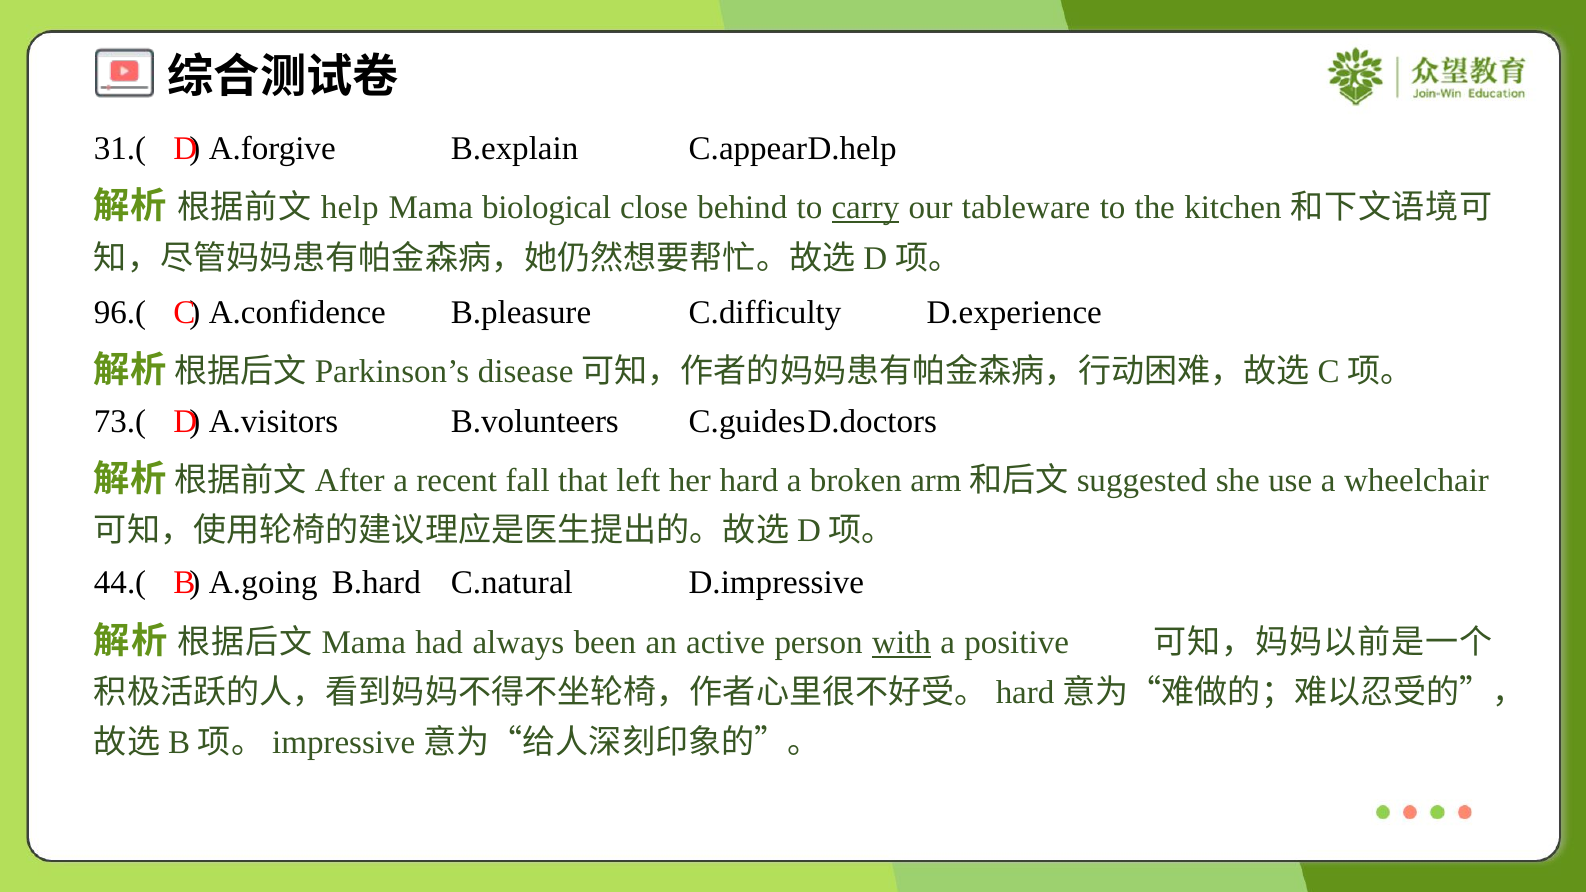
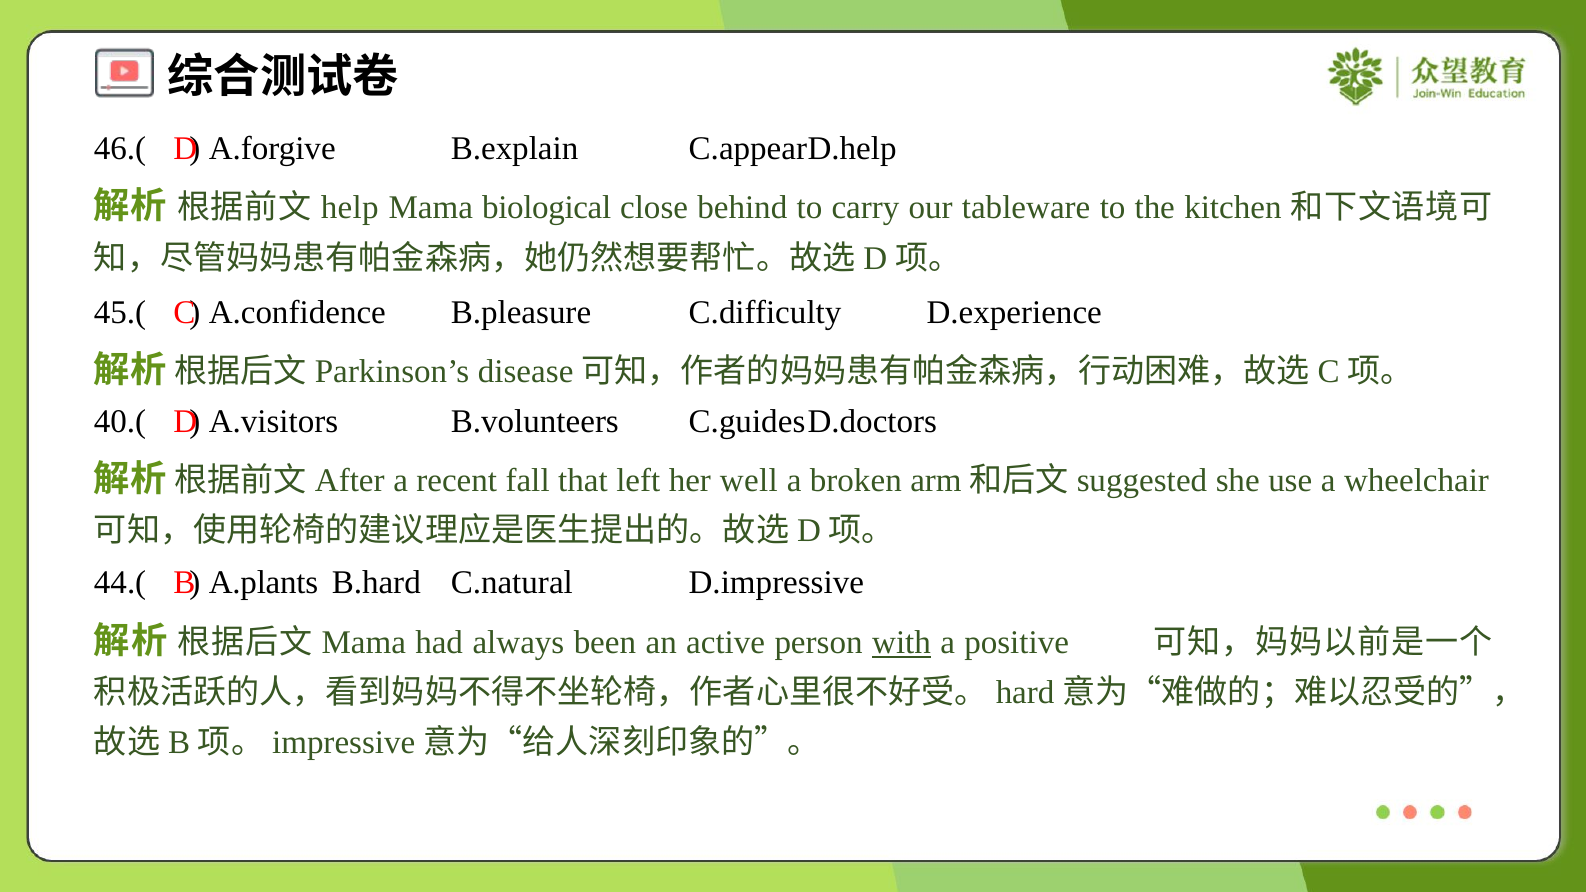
31.(: 31.( -> 46.( (120, 149)
carry underline: present -> none (865, 208)
96.(: 96.( -> 45.( (120, 312)
73.(: 73.( -> 40.( (120, 422)
hard: hard -> well (749, 481)
A.going: A.going -> A.plants (264, 583)
